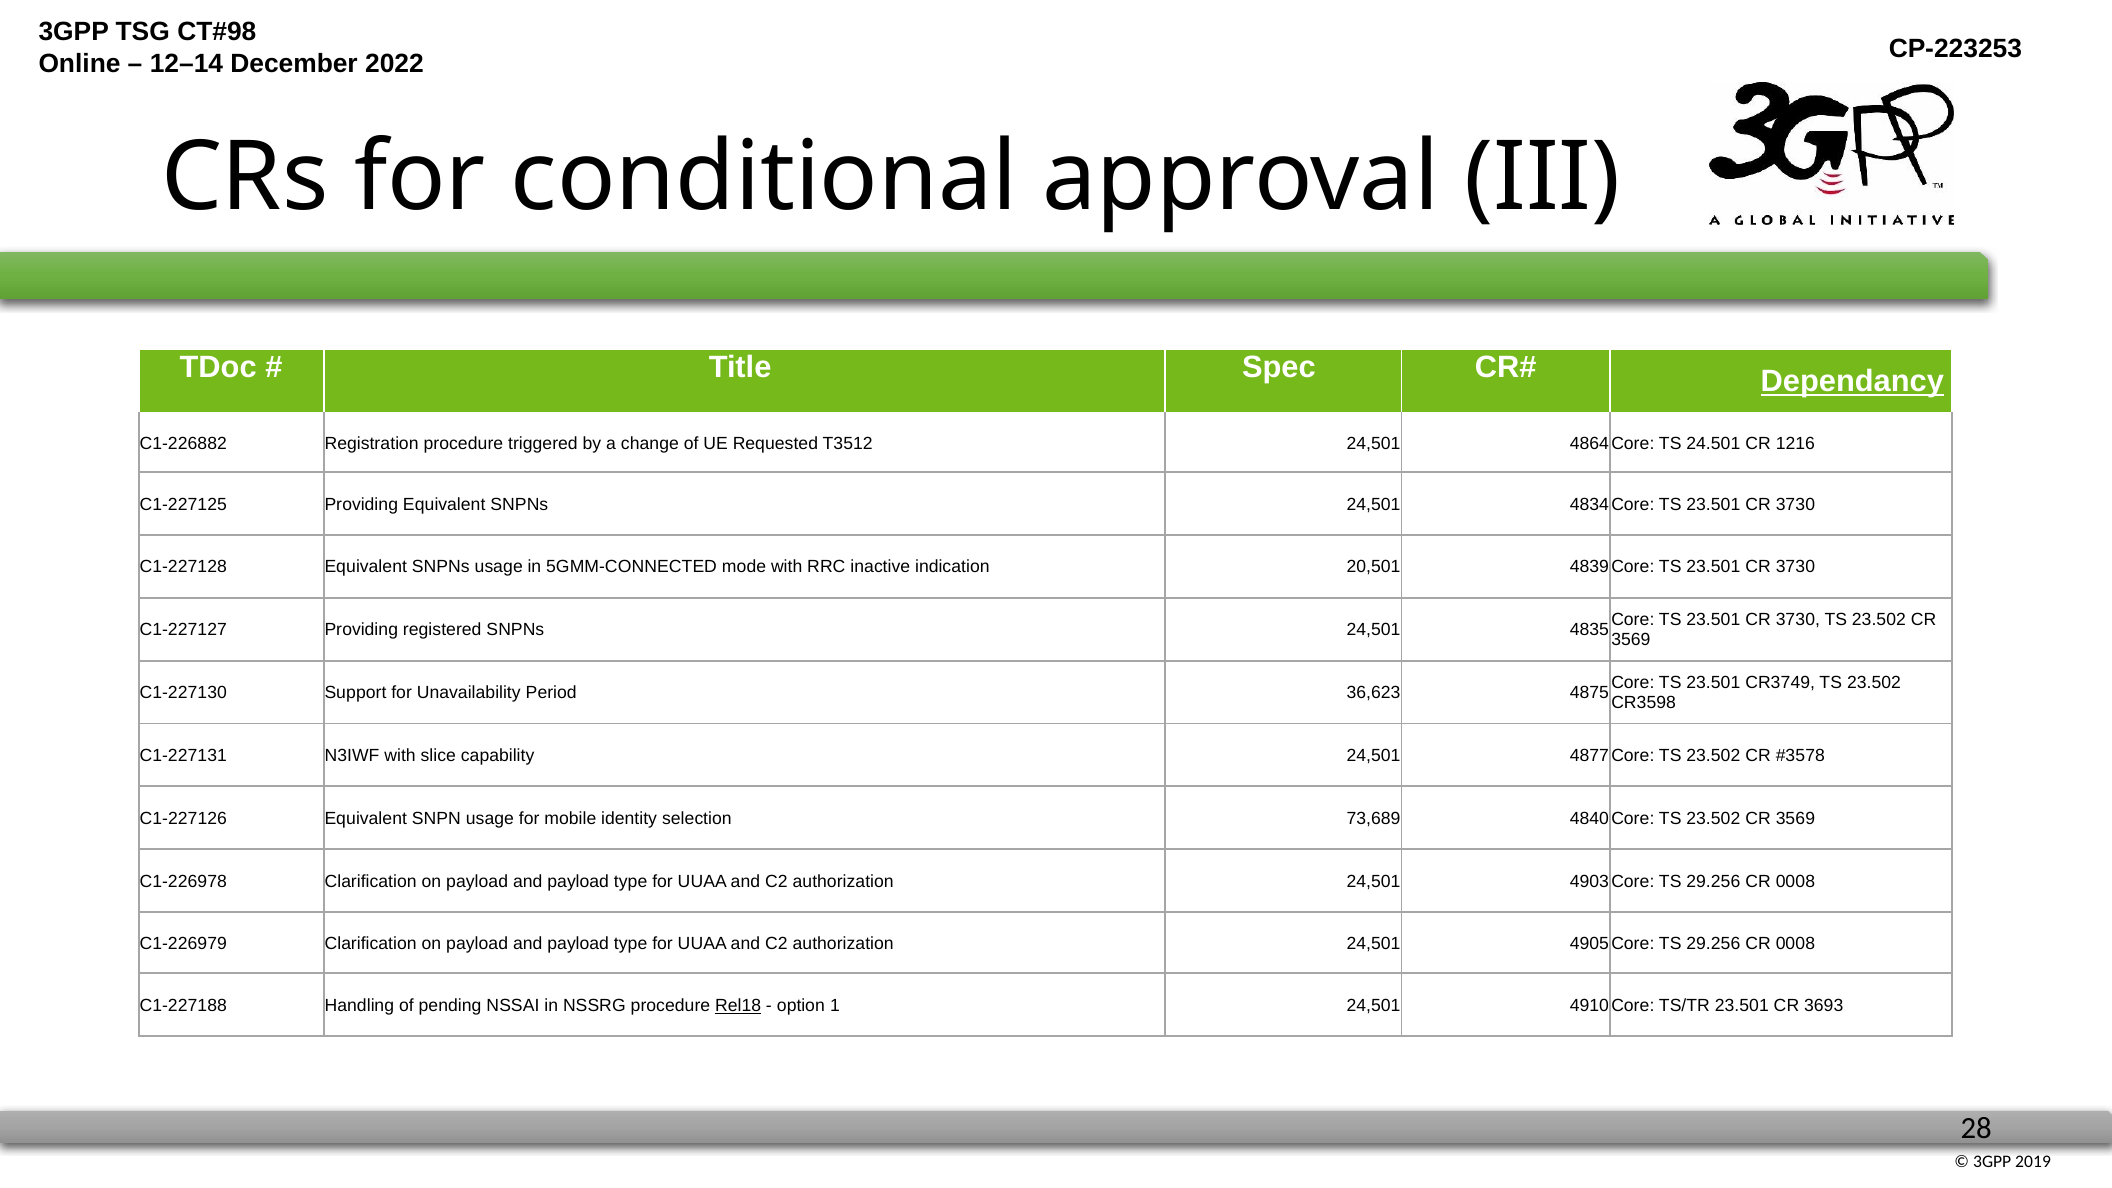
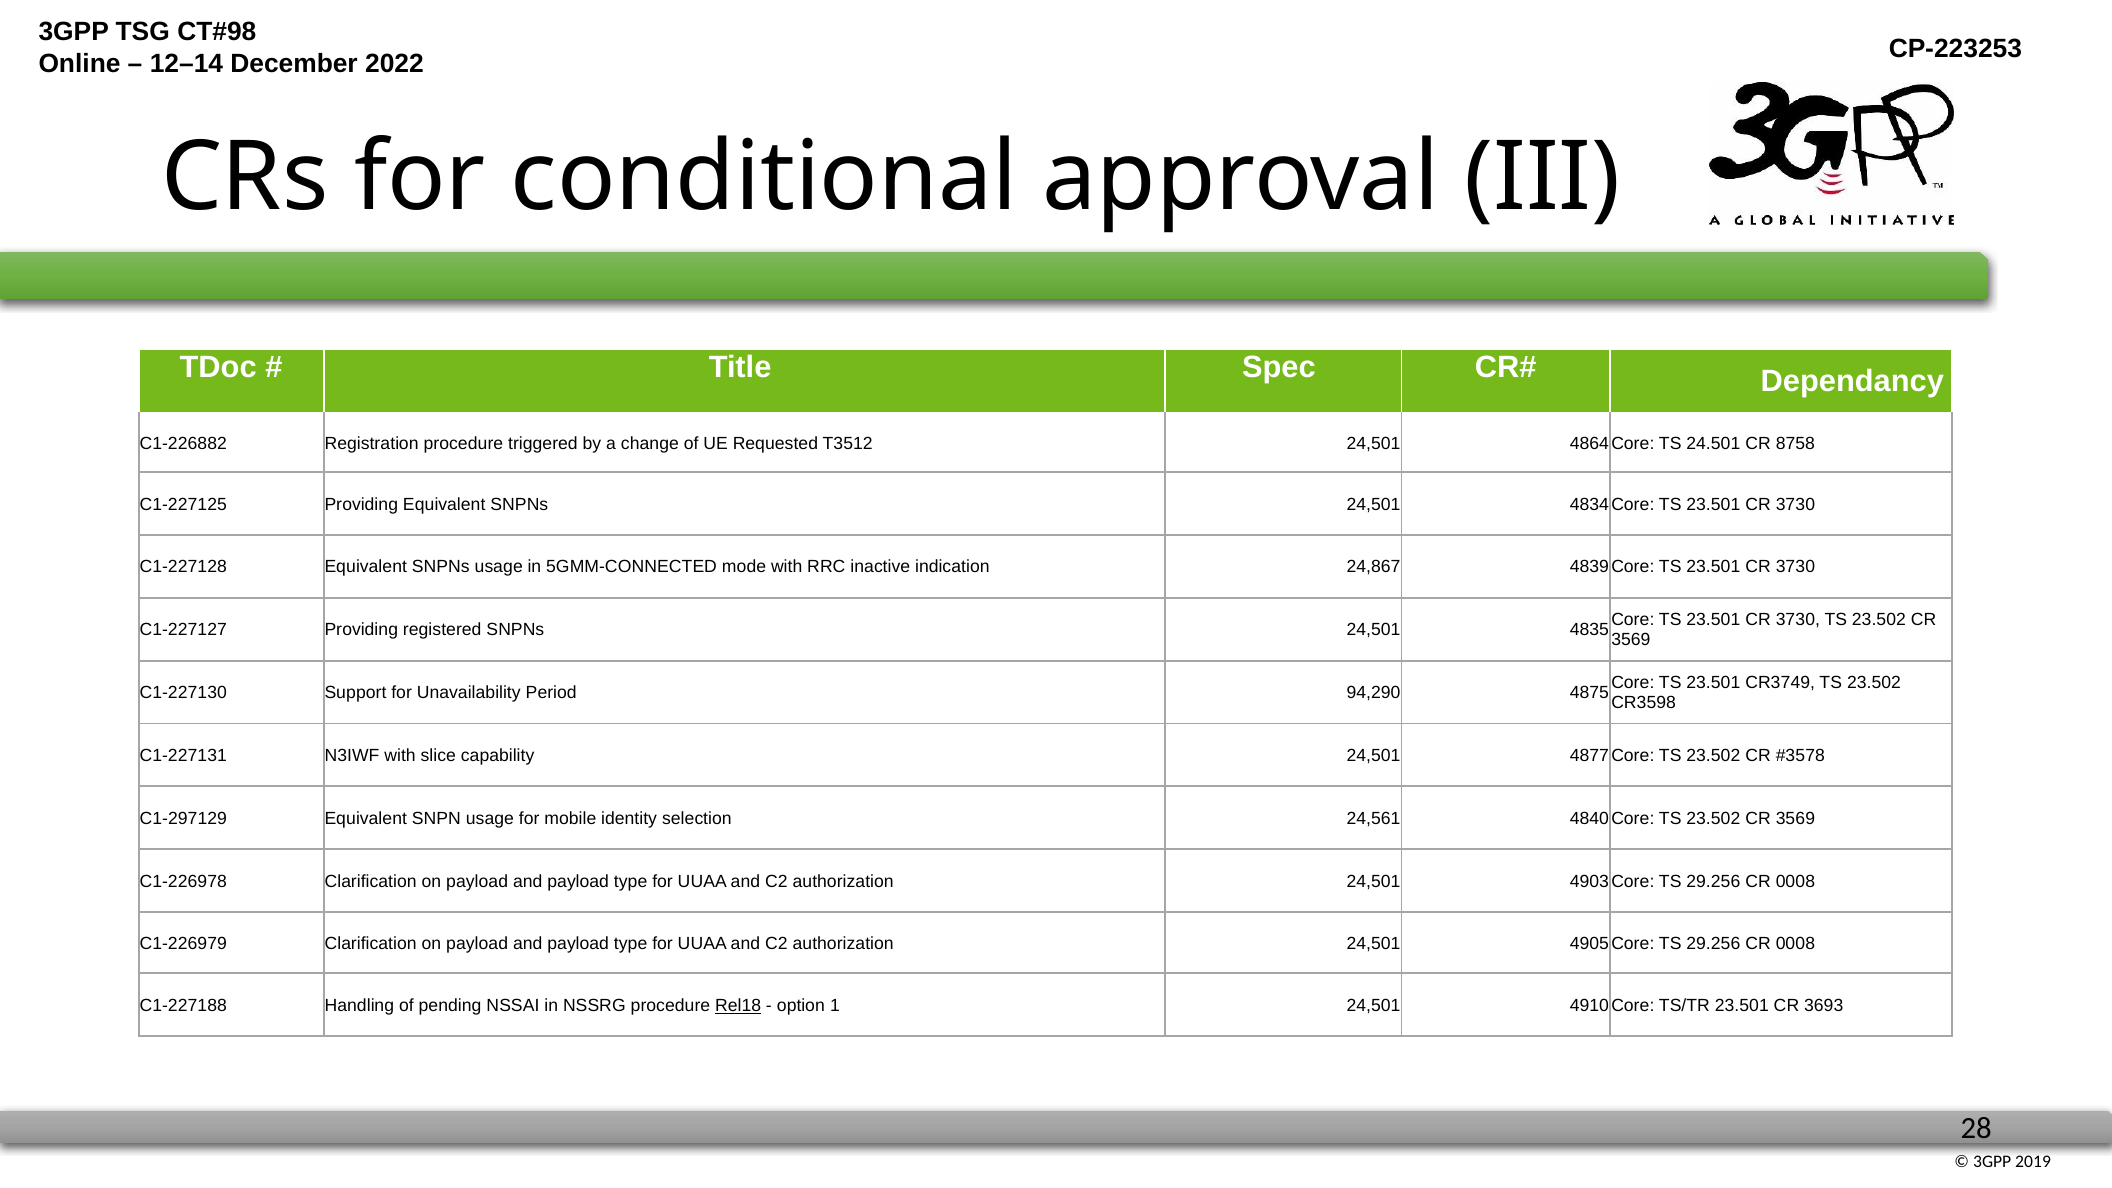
Dependancy underline: present -> none (1852, 382)
1216: 1216 -> 8758 (1795, 443)
20,501: 20,501 -> 24,867 (1373, 567)
36,623: 36,623 -> 94,290 (1373, 693)
C1-227126: C1-227126 -> C1-297129 (183, 819)
73,689: 73,689 -> 24,561 (1373, 819)
